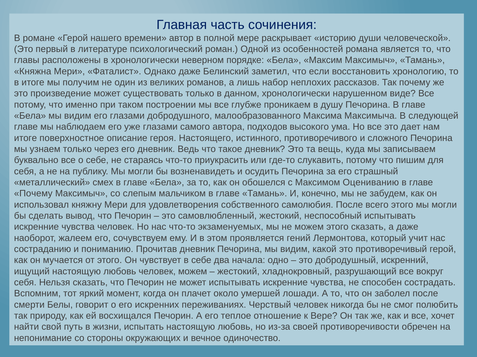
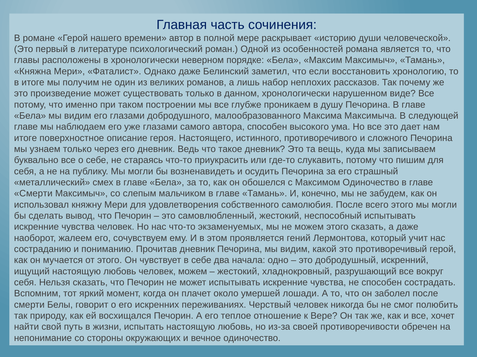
автора подходов: подходов -> способен (267, 127)
Максимом Оцениванию: Оцениванию -> Одиночество (371, 183)
Почему: Почему -> Смерти (33, 194)
